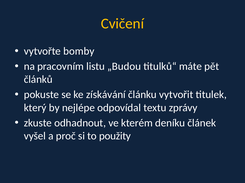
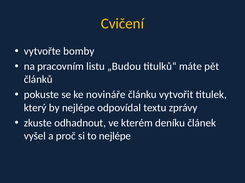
získávání: získávání -> novináře (106, 95)
to použity: použity -> nejlépe (115, 136)
